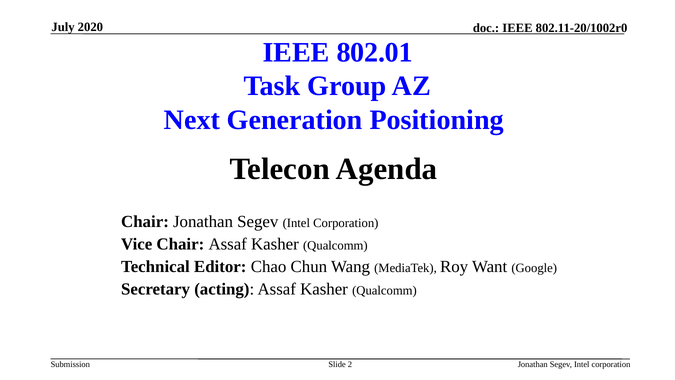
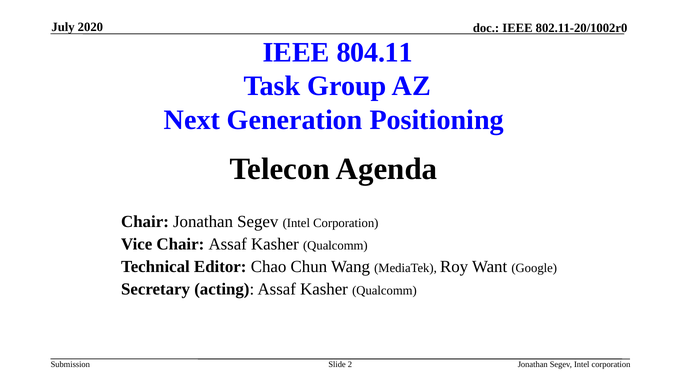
802.01: 802.01 -> 804.11 (375, 52)
